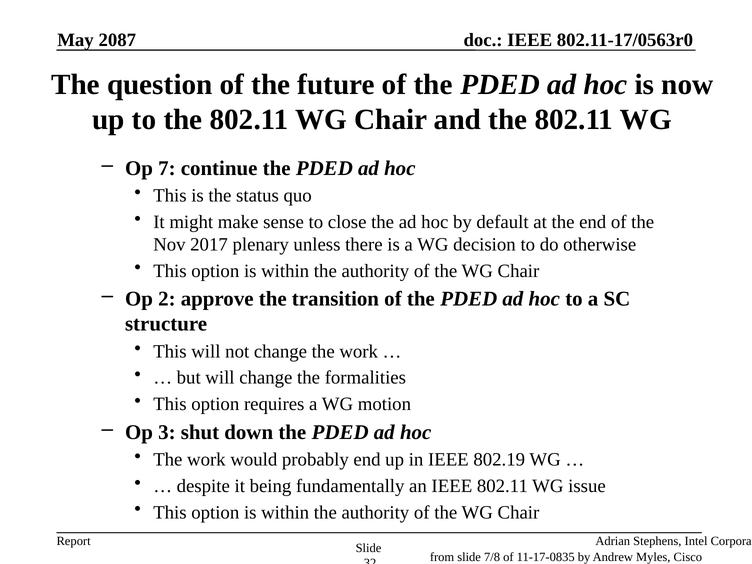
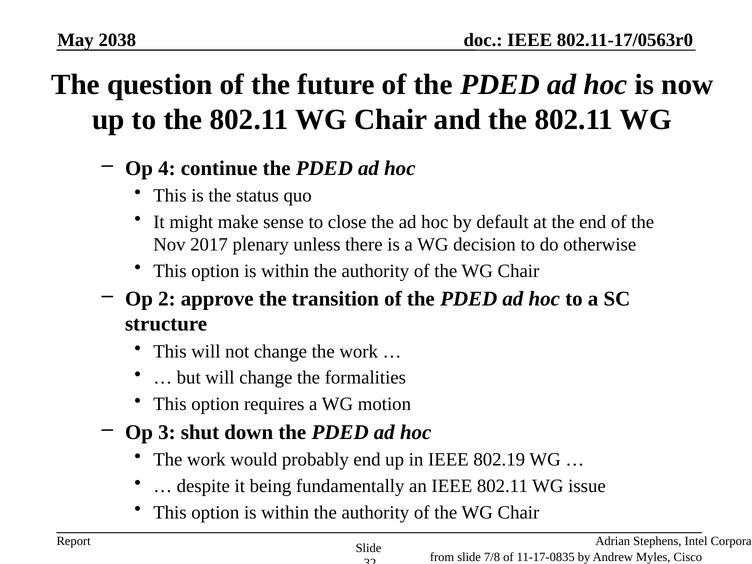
2087: 2087 -> 2038 (117, 40)
7: 7 -> 4 (167, 168)
